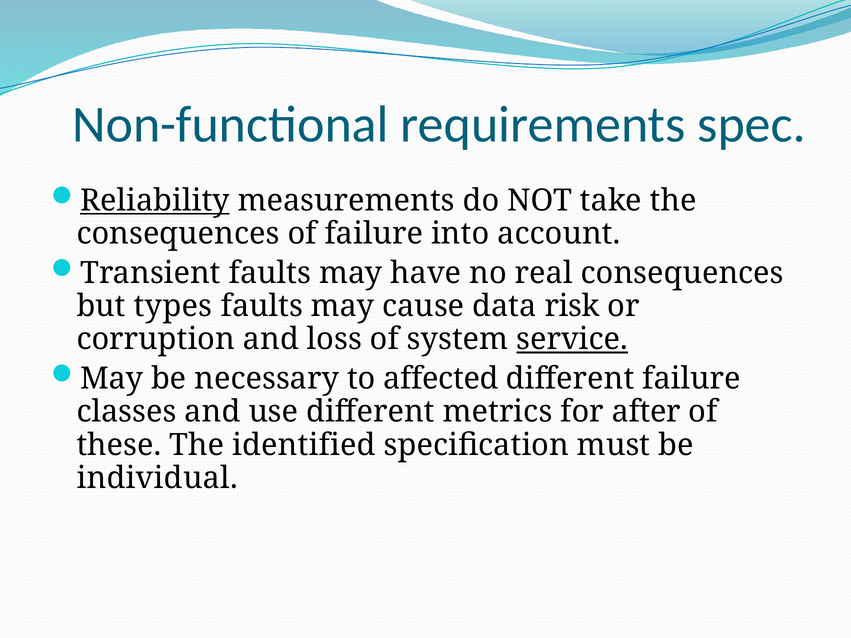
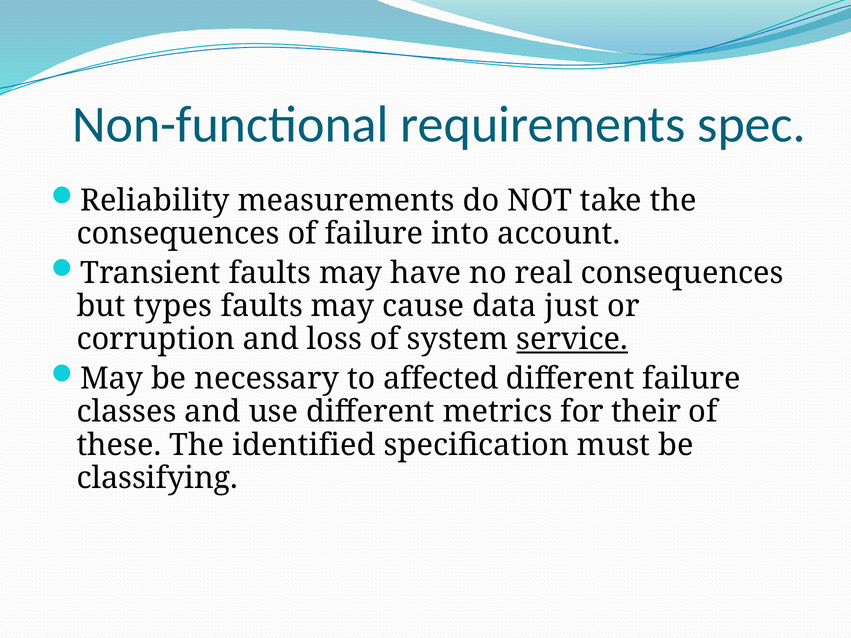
Reliability underline: present -> none (155, 201)
risk: risk -> just (572, 306)
after: after -> their (646, 412)
individual: individual -> classifying (157, 478)
